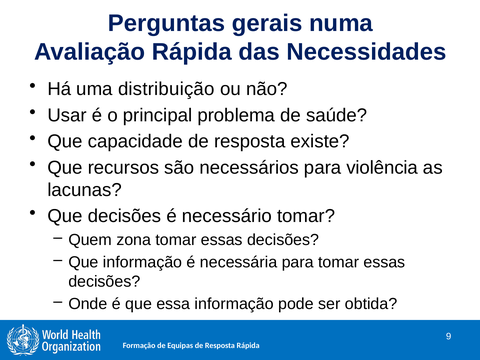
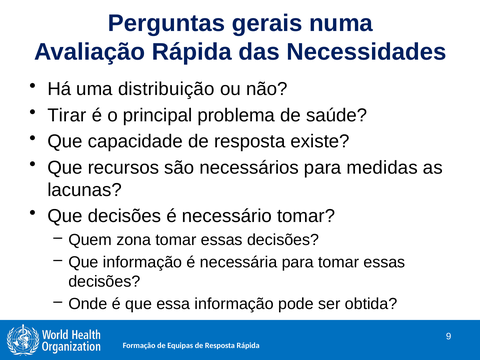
Usar: Usar -> Tirar (67, 115)
violência: violência -> medidas (382, 168)
